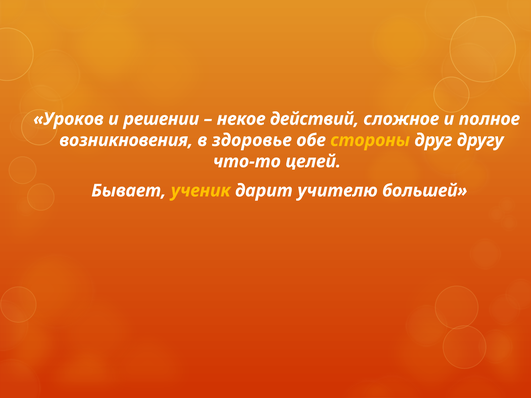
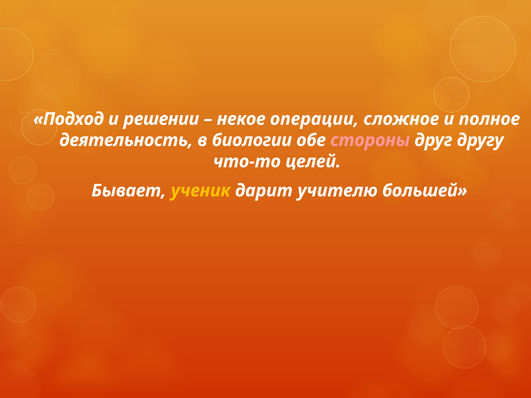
Уроков: Уроков -> Подход (69, 119)
действий: действий -> операции (314, 119)
возникновения: возникновения -> деятельность (126, 140)
здоровье: здоровье -> биологии (252, 140)
стороны colour: yellow -> pink (370, 140)
